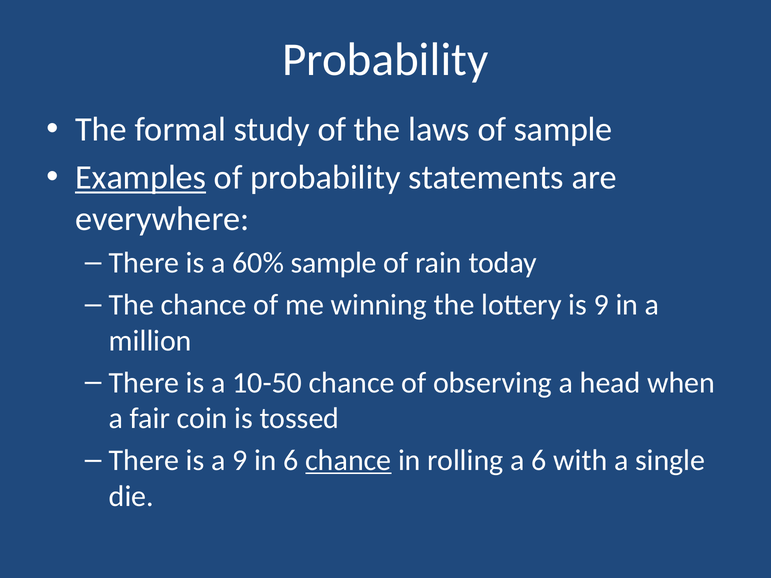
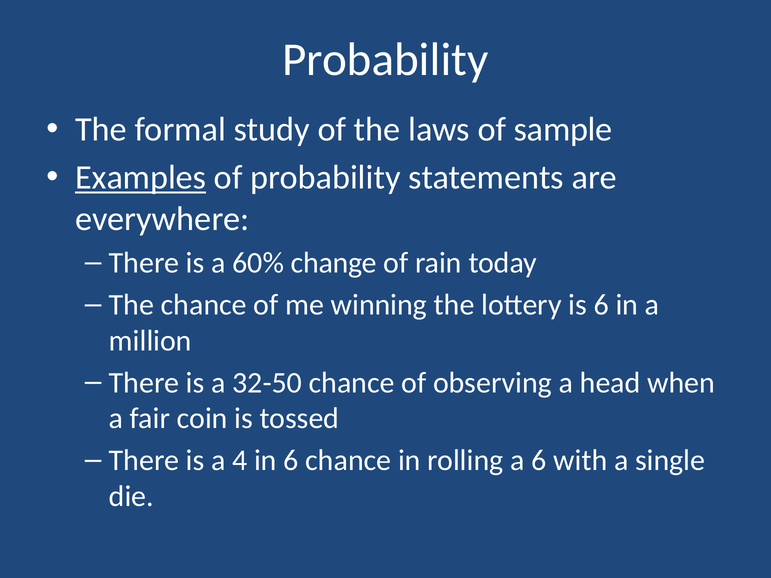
60% sample: sample -> change (334, 263)
is 9: 9 -> 6 (601, 305)
10-50: 10-50 -> 32-50 (267, 383)
a 9: 9 -> 4 (240, 461)
chance underline: present -> none (348, 461)
